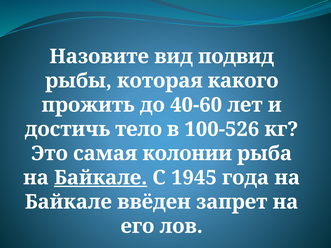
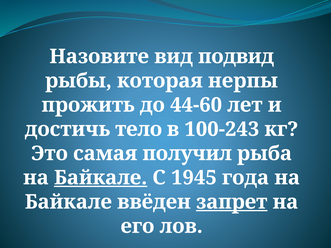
какого: какого -> нерпы (243, 81)
40-60: 40-60 -> 44-60 (196, 105)
100-526: 100-526 -> 100-243 (222, 129)
колонии: колонии -> получил (187, 154)
запрет underline: none -> present (232, 202)
